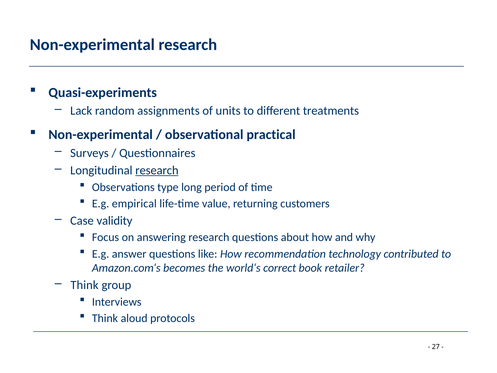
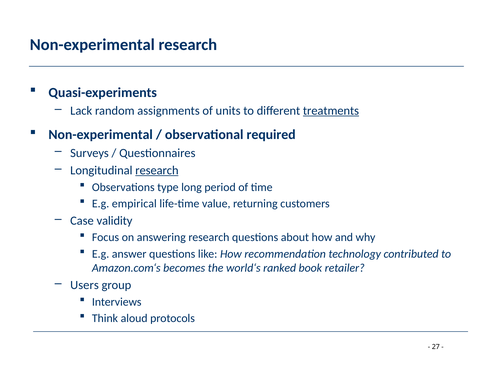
treatments underline: none -> present (331, 111)
practical: practical -> required (271, 135)
correct: correct -> ranked (280, 268)
Think: Think -> Users (84, 285)
